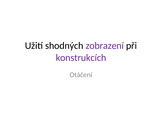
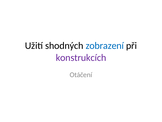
zobrazení colour: purple -> blue (105, 46)
